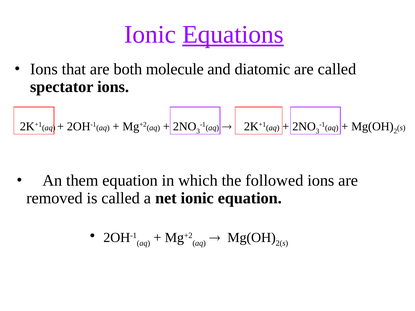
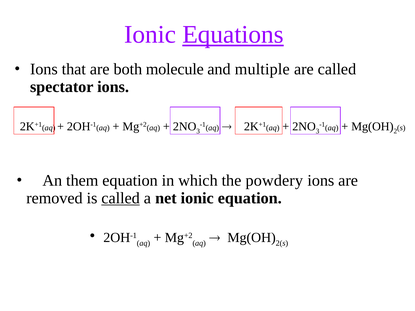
diatomic: diatomic -> multiple (262, 69)
followed: followed -> powdery (274, 181)
called underline: none -> present (121, 198)
